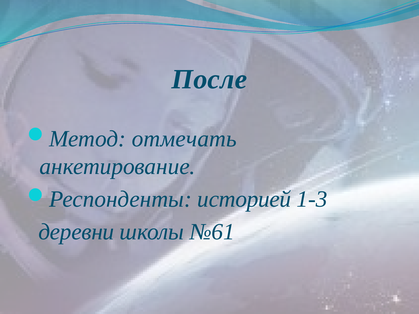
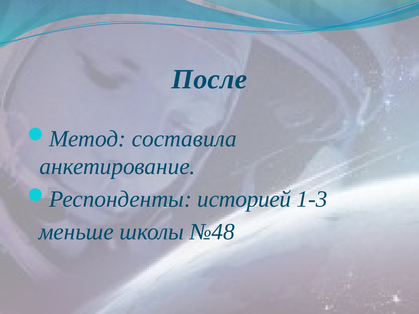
отмечать: отмечать -> составила (184, 139)
деревни: деревни -> меньше (76, 232)
№61: №61 -> №48 (212, 232)
